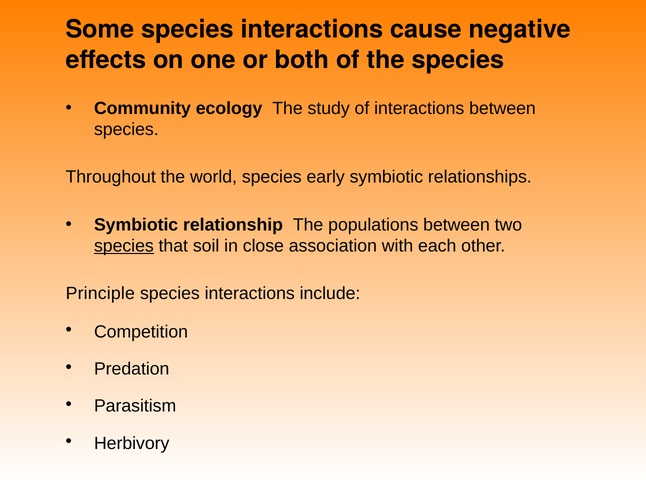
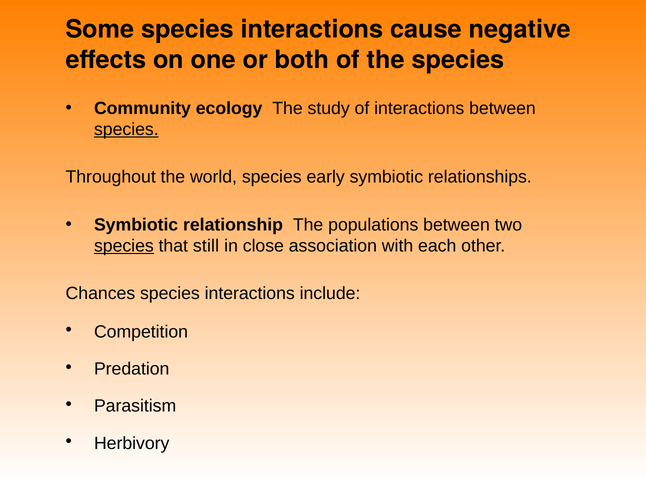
species underline: none -> present (126, 130)
soil: soil -> still (206, 246)
Principle: Principle -> Chances (100, 294)
